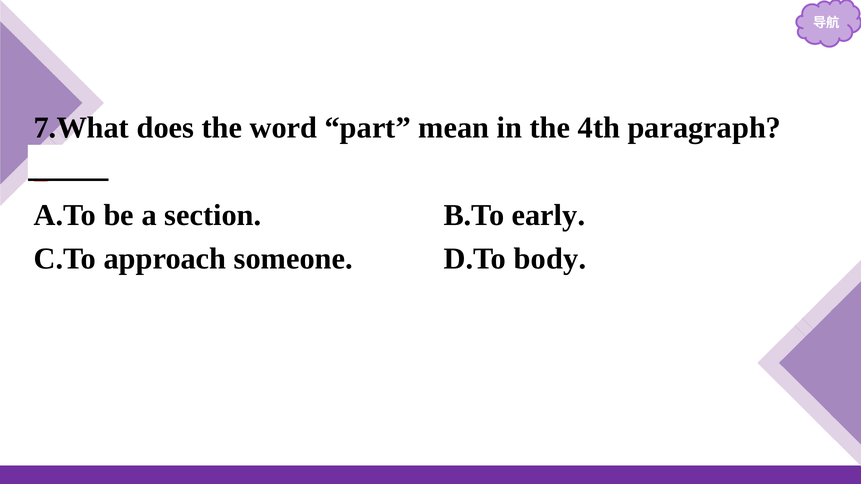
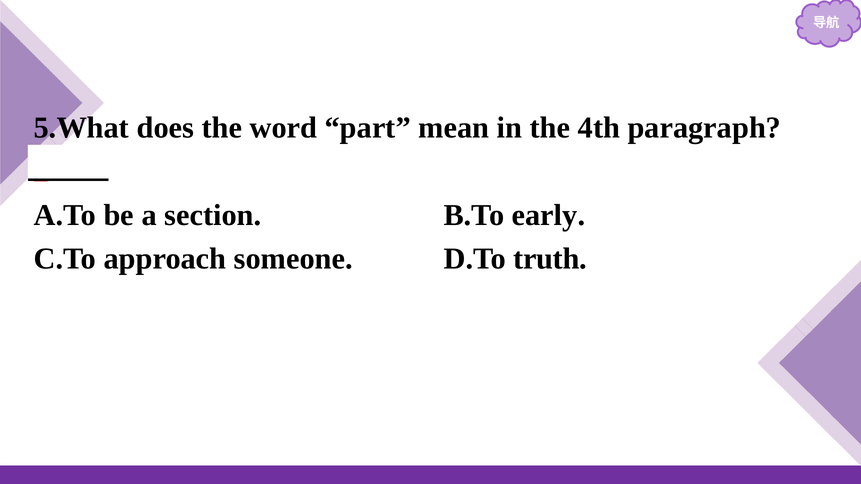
7.What: 7.What -> 5.What (81, 128)
body: body -> truth (550, 259)
